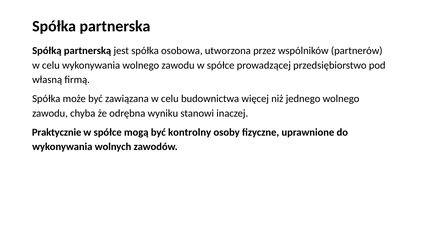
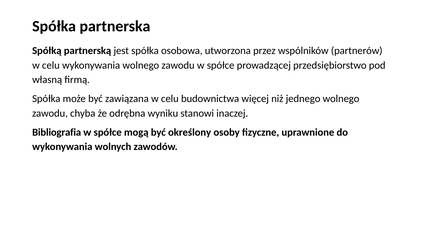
Praktycznie: Praktycznie -> Bibliografia (57, 132)
kontrolny: kontrolny -> określony (190, 132)
